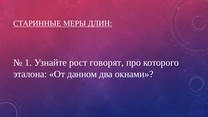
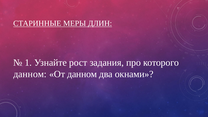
говорят: говорят -> задания (107, 63)
эталона: эталона -> данном (30, 74)
